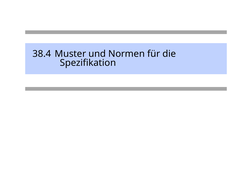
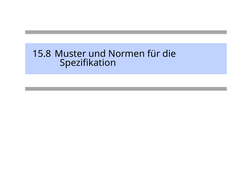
38.4: 38.4 -> 15.8 (42, 54)
